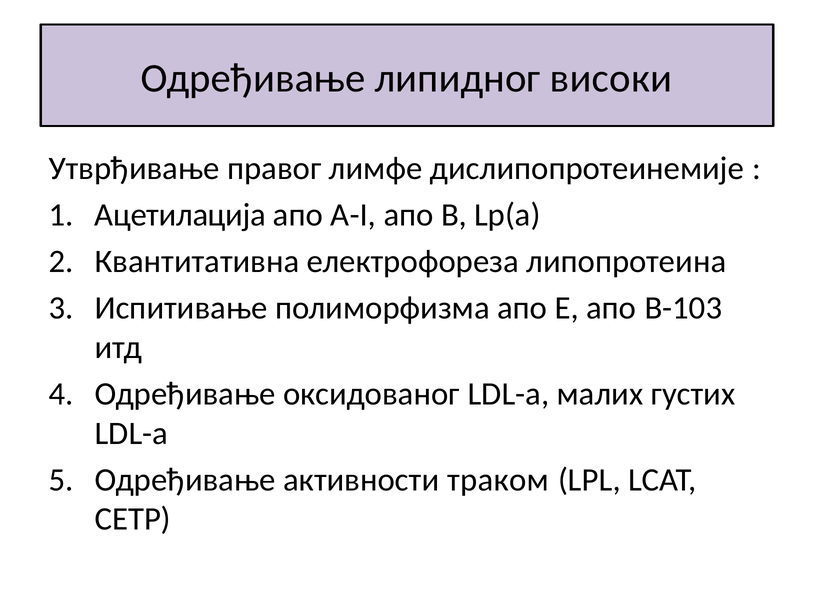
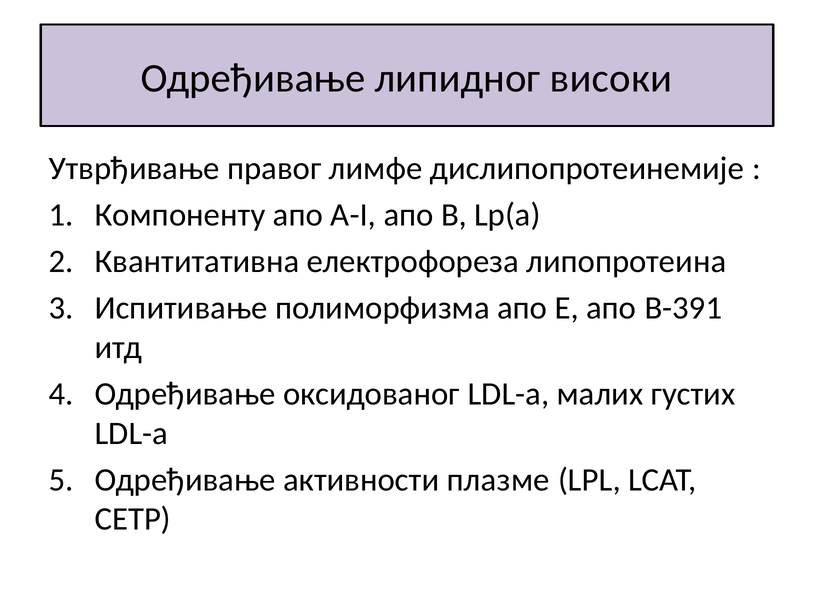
Ацетилација: Ацетилација -> Компоненту (180, 215)
B-103: B-103 -> B-391 (683, 308)
траком: траком -> плазме (498, 480)
